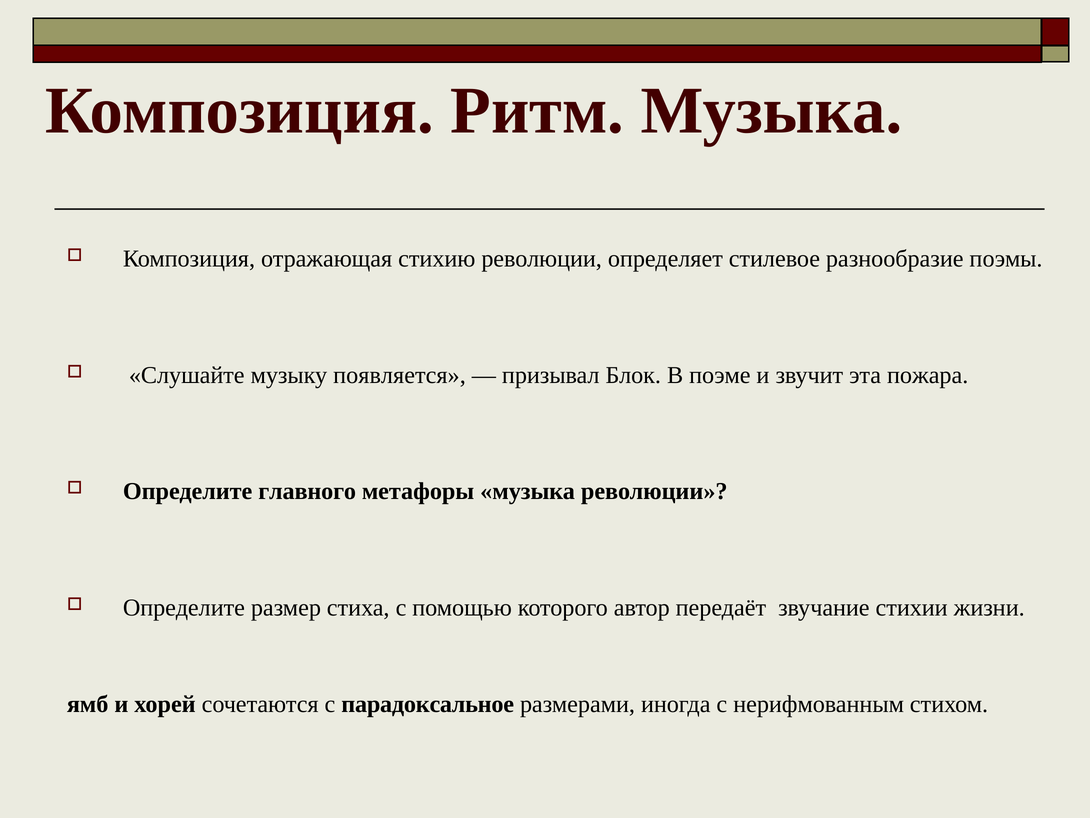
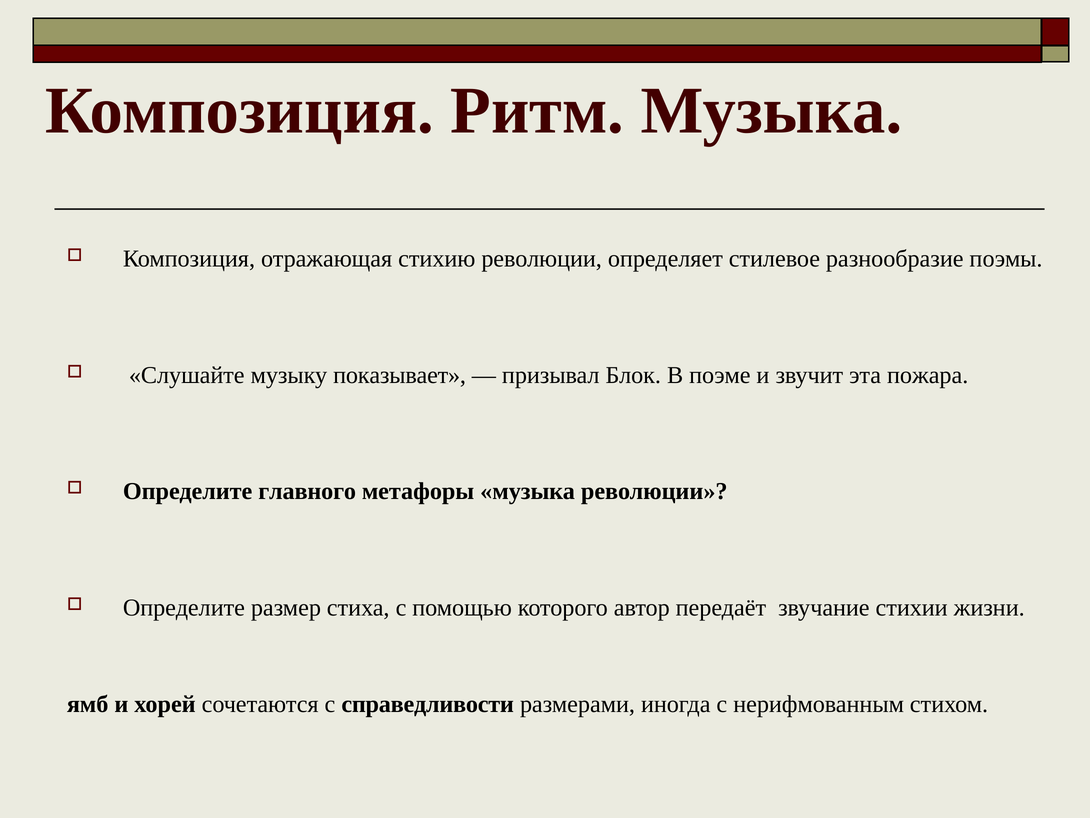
появляется: появляется -> показывает (400, 375)
парадоксальное: парадоксальное -> справедливости (428, 704)
